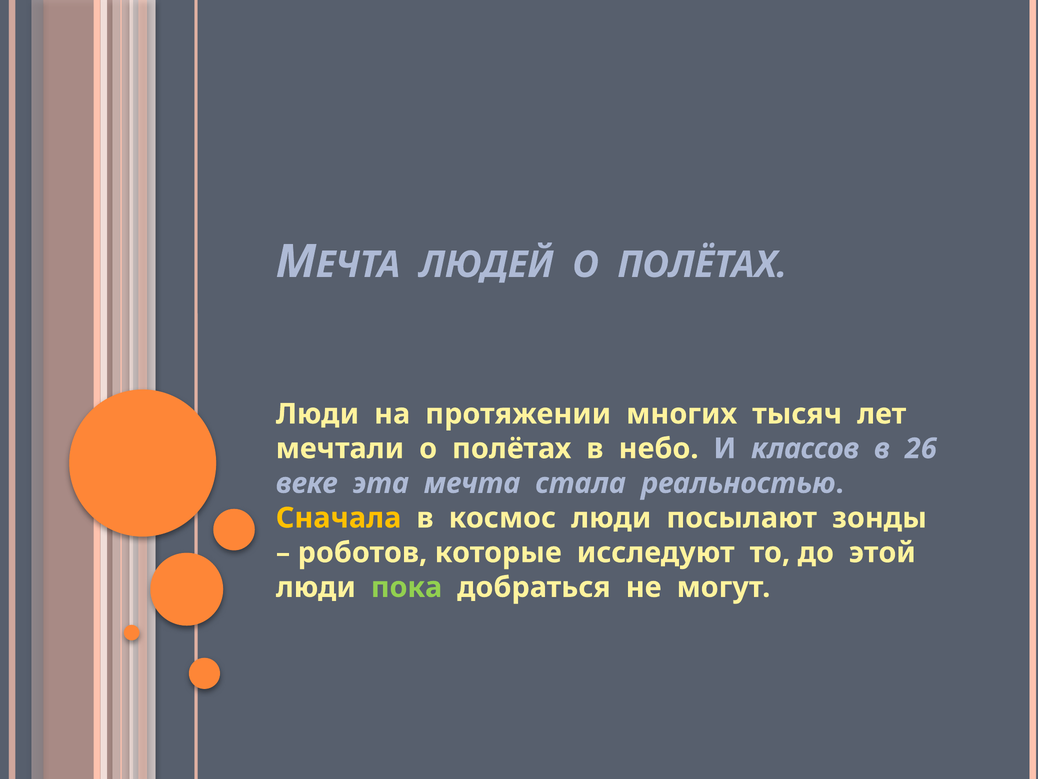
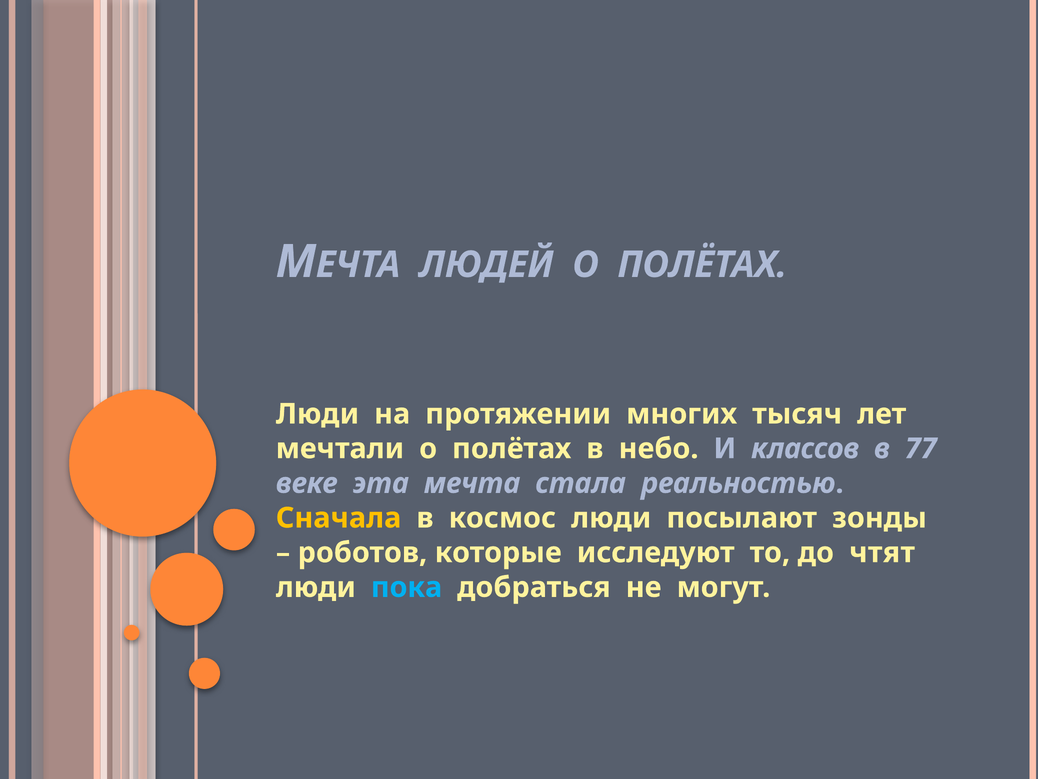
26: 26 -> 77 (921, 448)
этой: этой -> чтят (882, 552)
пока colour: light green -> light blue (407, 587)
